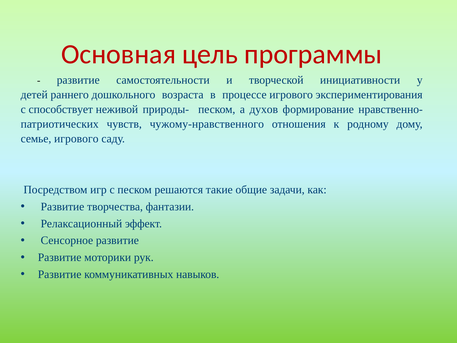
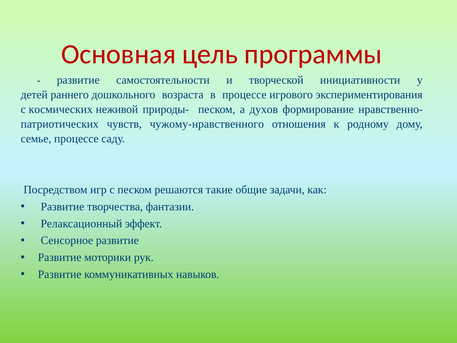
способствует: способствует -> космических (61, 109)
семье игрового: игрового -> процессе (76, 139)
